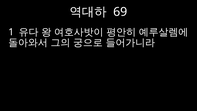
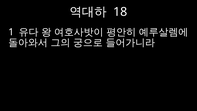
69: 69 -> 18 (120, 12)
